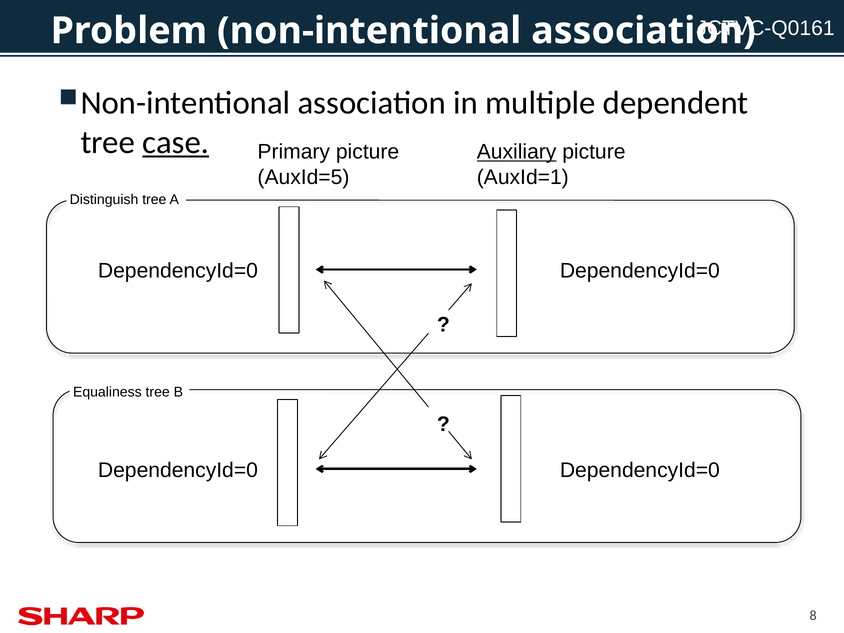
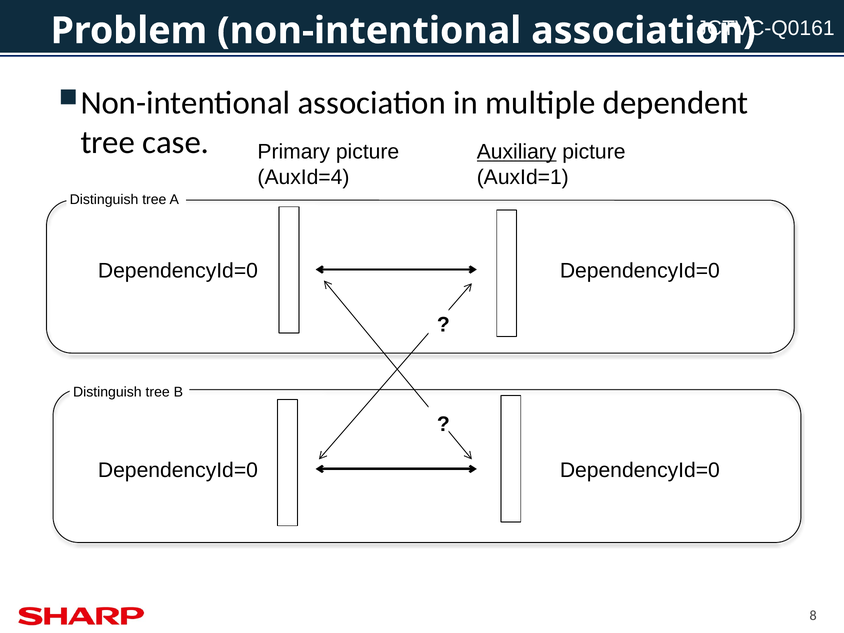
case underline: present -> none (176, 142)
AuxId=5: AuxId=5 -> AuxId=4 (303, 177)
Equaliness: Equaliness -> Distinguish (107, 392)
